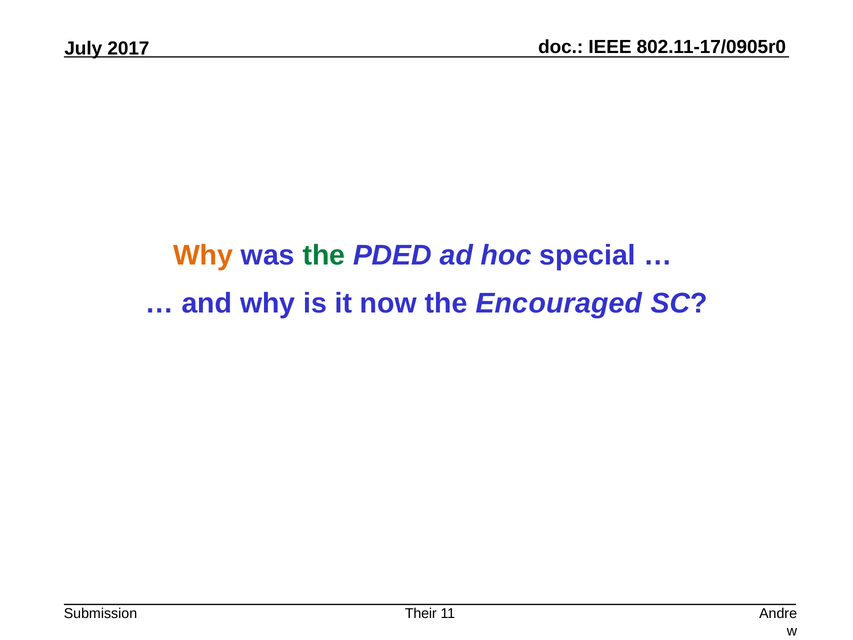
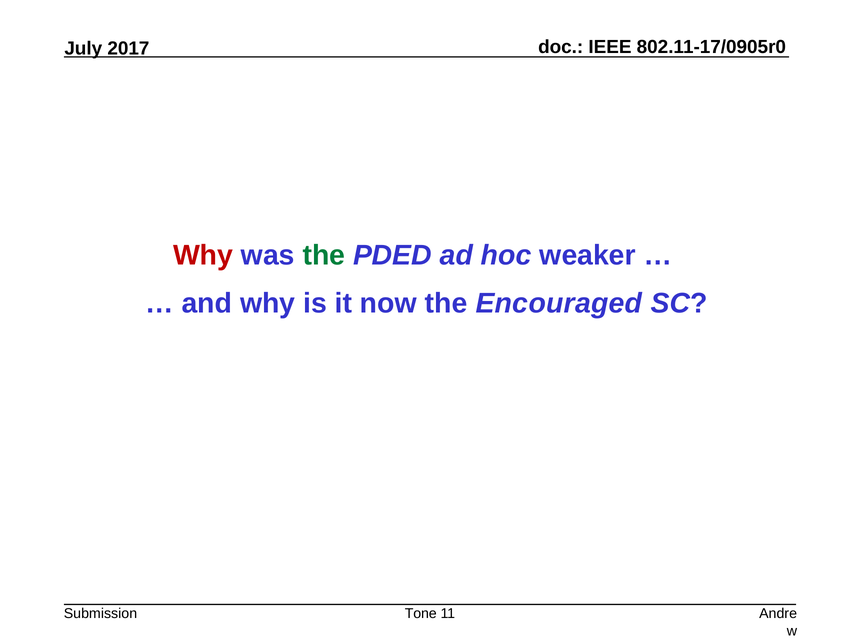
Why colour: orange -> red (203, 255)
special: special -> weaker (588, 255)
Their: Their -> Tone (421, 614)
